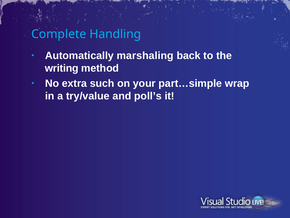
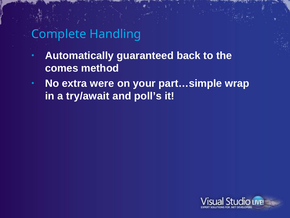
marshaling: marshaling -> guaranteed (145, 55)
writing: writing -> comes (62, 68)
such: such -> were (102, 83)
try/value: try/value -> try/await (88, 96)
